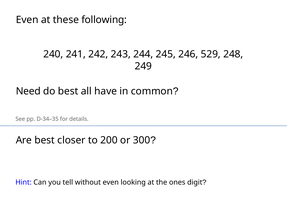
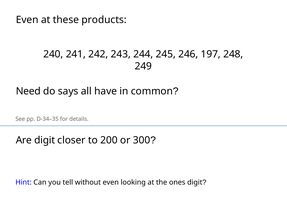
following: following -> products (104, 20)
529: 529 -> 197 (211, 54)
do best: best -> says (68, 91)
Are best: best -> digit (45, 140)
